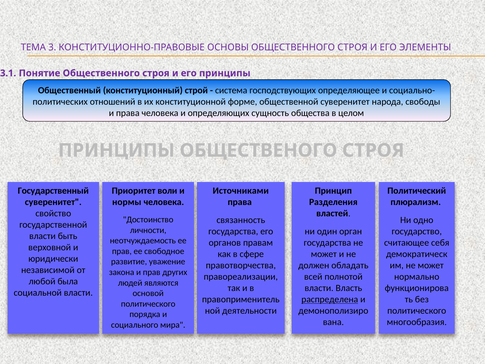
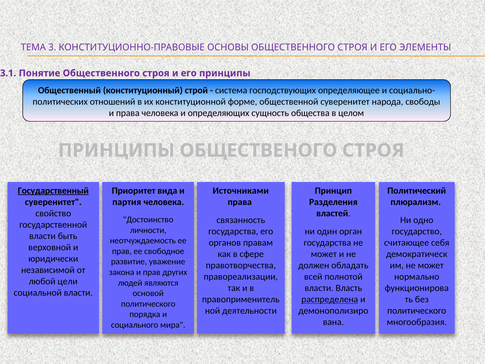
Государственный underline: none -> present (53, 191)
воли: воли -> вида (167, 191)
нормы: нормы -> партия (127, 202)
была: была -> цели (68, 281)
